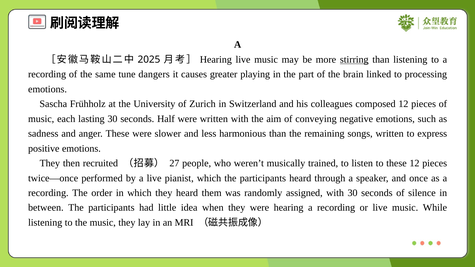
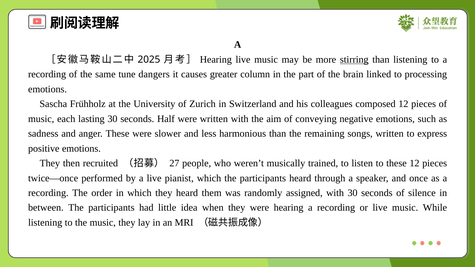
playing: playing -> column (255, 74)
